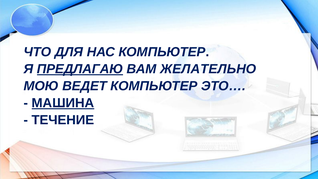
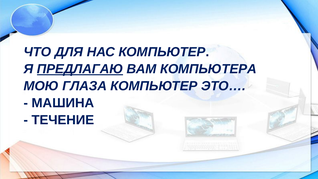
ЖЕЛАТЕЛЬНО: ЖЕЛАТЕЛЬНО -> КОМПЬЮТЕРА (208, 69)
ВЕДЕТ: ВЕДЕТ -> ГЛАЗА (85, 86)
МАШИНА underline: present -> none (63, 103)
